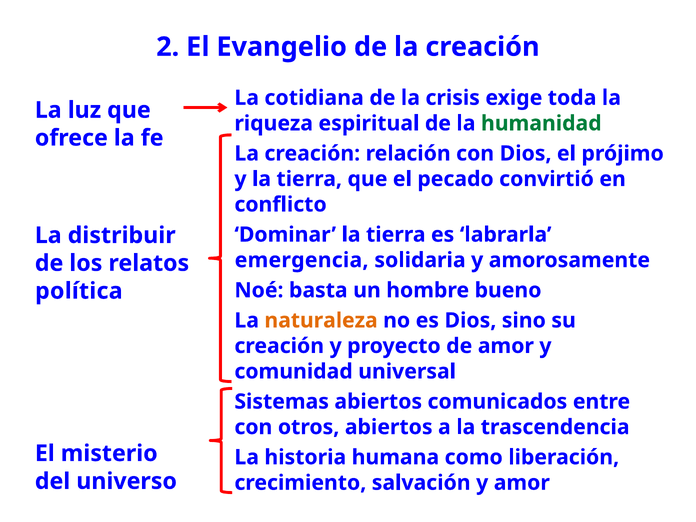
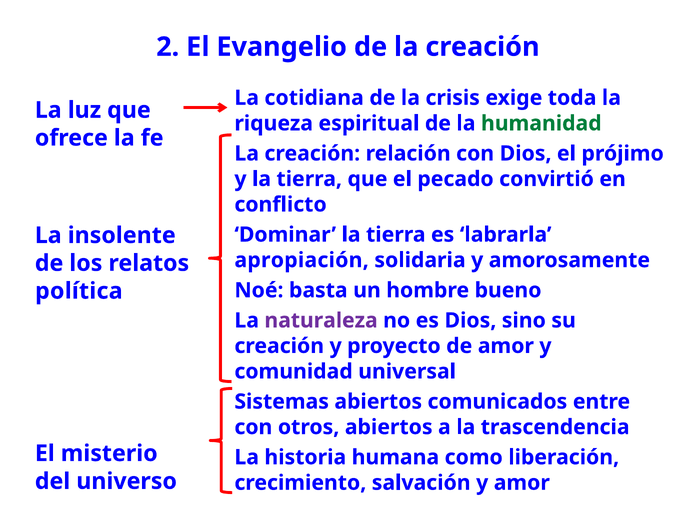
distribuir: distribuir -> insolente (122, 235)
emergencia: emergencia -> apropiación (302, 260)
naturaleza colour: orange -> purple (321, 320)
